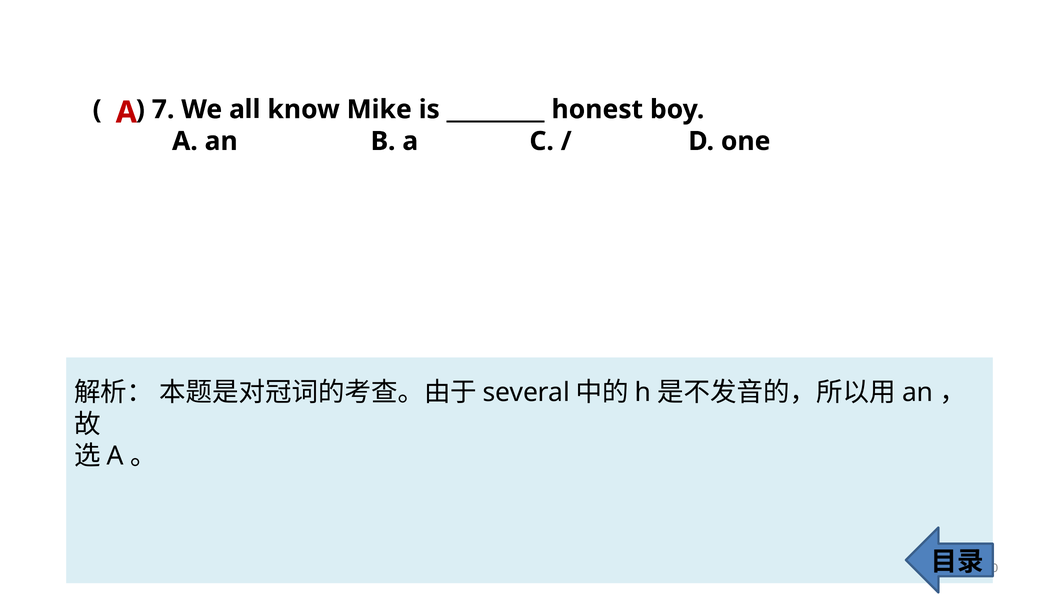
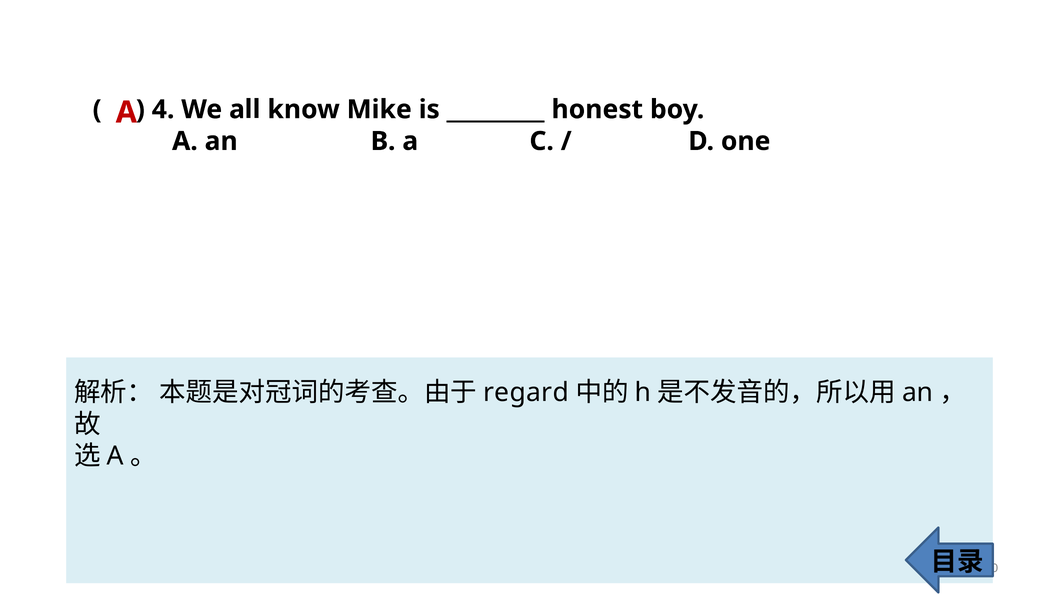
7: 7 -> 4 (163, 110)
several: several -> regard (526, 393)
